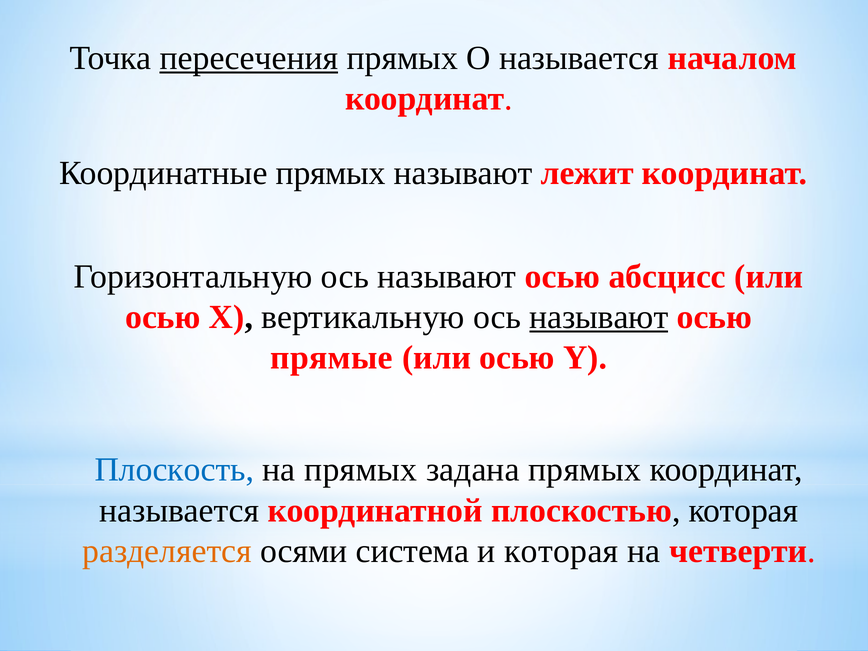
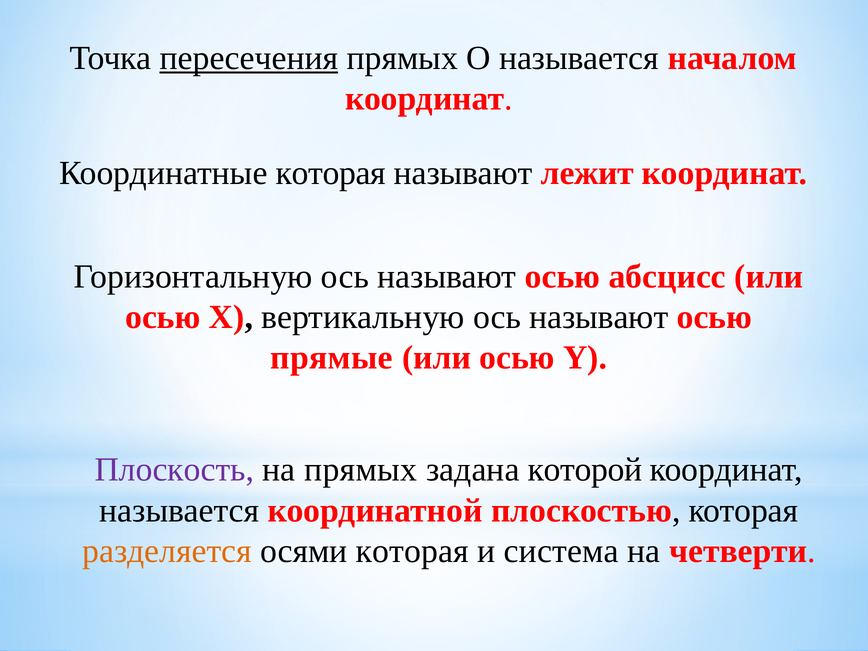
Координатные прямых: прямых -> которая (331, 173)
называют underline: present -> none (599, 317)
Плоскость colour: blue -> purple (174, 470)
задана прямых: прямых -> которой (585, 470)
осями система: система -> которая (412, 551)
и которая: которая -> система (561, 551)
